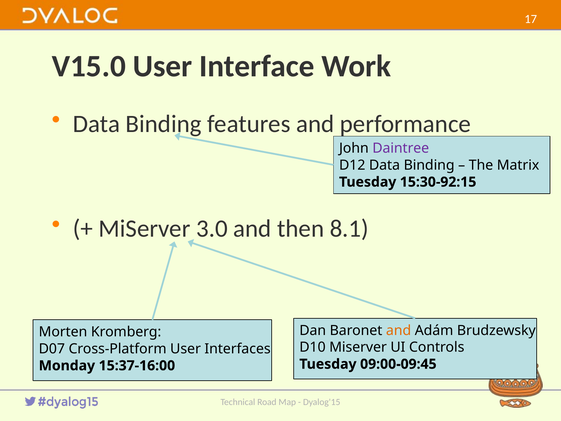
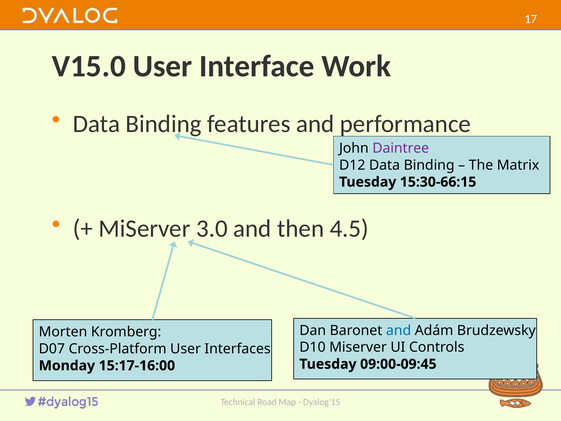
15:30-92:15: 15:30-92:15 -> 15:30-66:15 (438, 182)
8.1: 8.1 -> 4.5 (349, 229)
and colour: orange -> blue (399, 330)
15:37-16:00: 15:37-16:00 -> 15:17-16:00 (137, 365)
